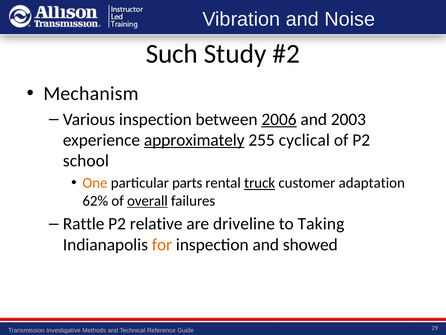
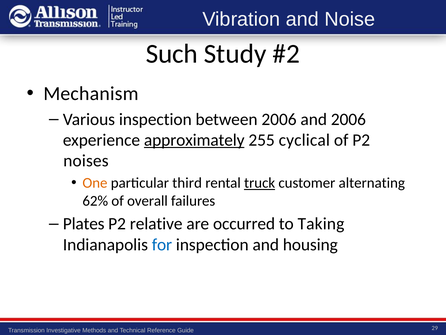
2006 underline: present -> none (279, 119)
and 2003: 2003 -> 2006 (348, 119)
school: school -> noises (86, 161)
parts: parts -> third (187, 183)
adaptation: adaptation -> alternating (372, 183)
overall underline: present -> none (147, 201)
Rattle: Rattle -> Plates (84, 224)
driveline: driveline -> occurred (244, 224)
for colour: orange -> blue (162, 244)
showed: showed -> housing (310, 244)
